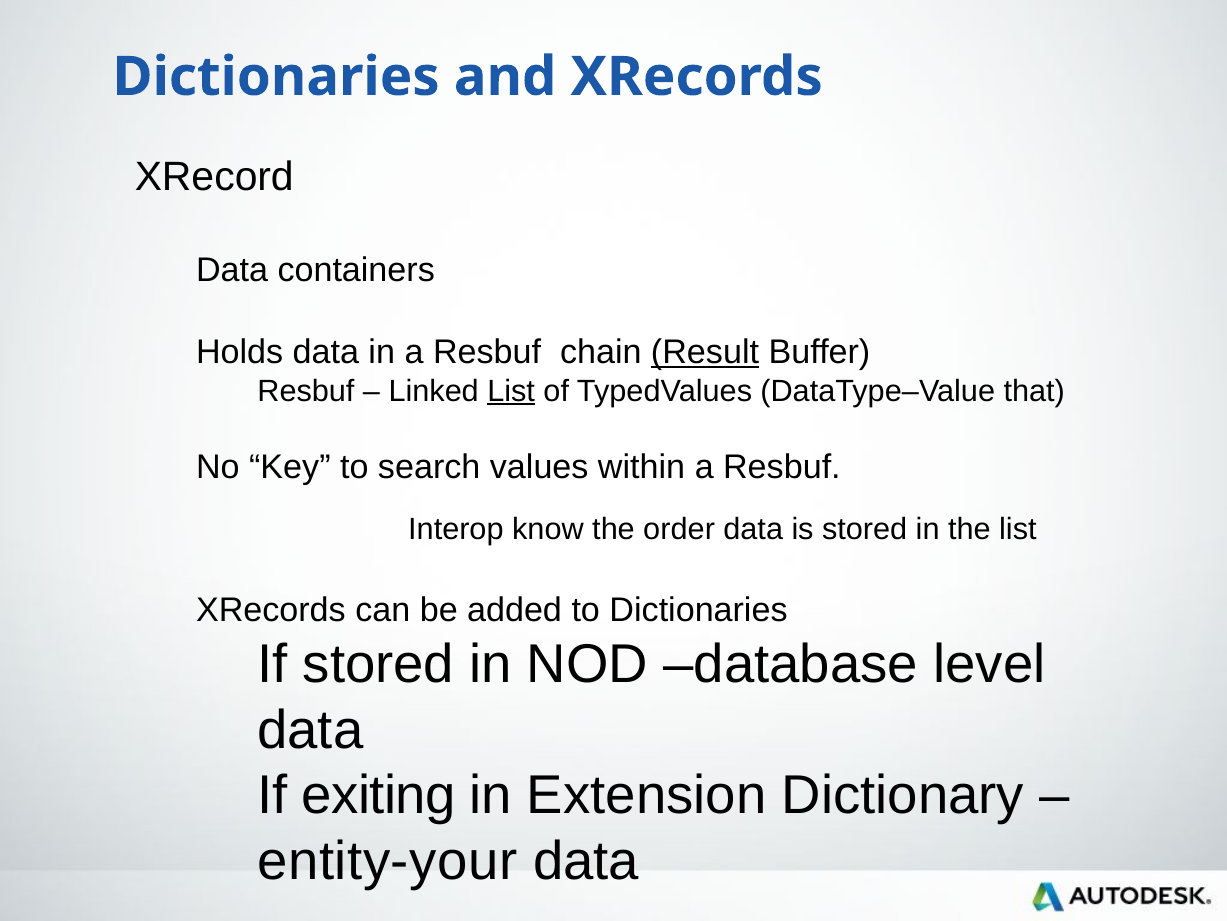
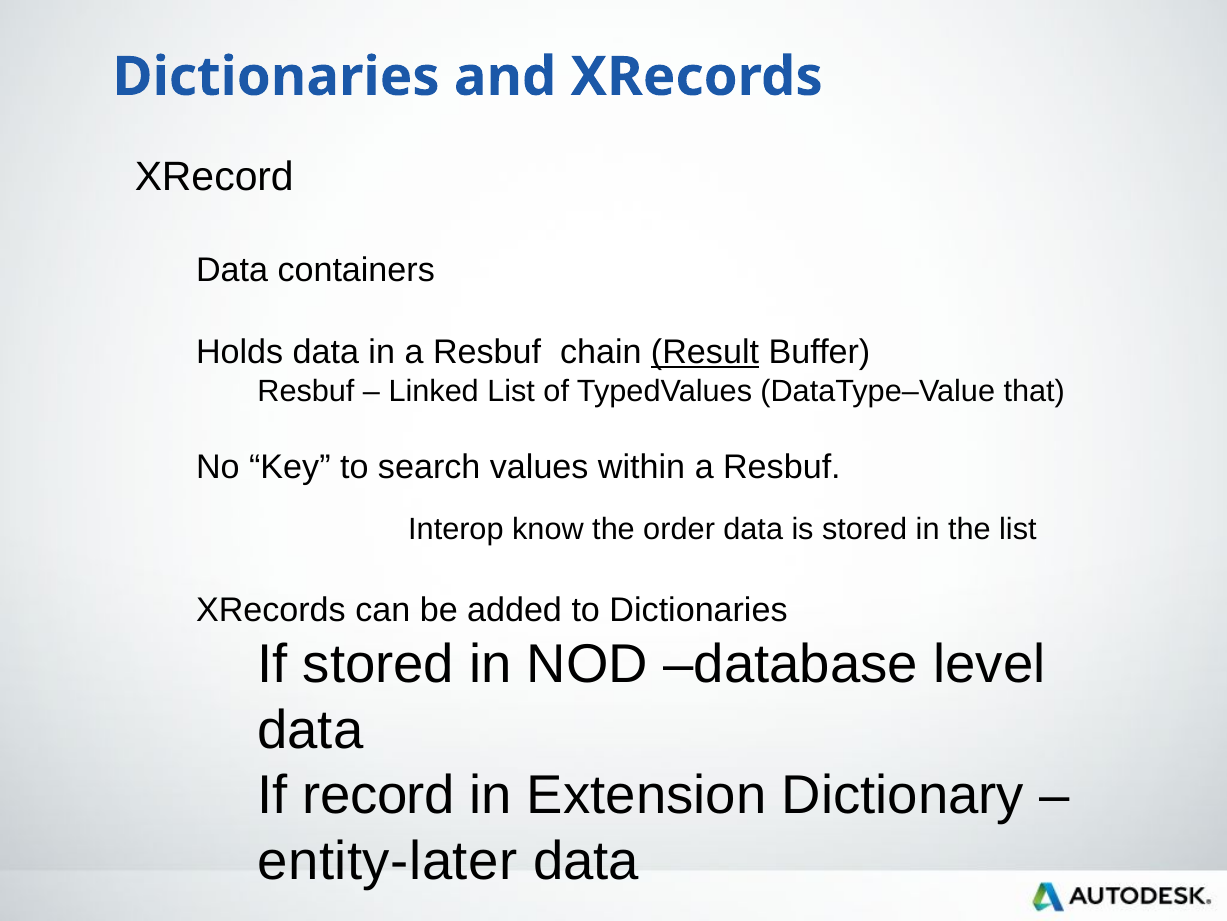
List underline: present -> none (511, 391)
exiting: exiting -> record (379, 795)
entity-your: entity-your -> entity-later (387, 861)
